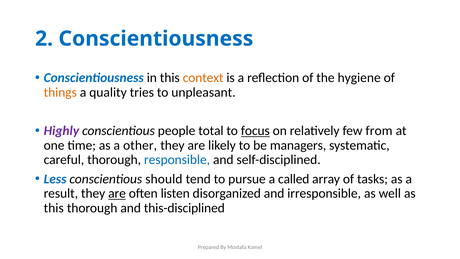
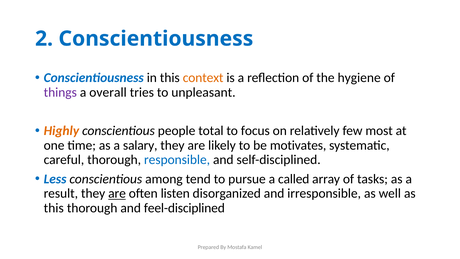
things colour: orange -> purple (60, 92)
quality: quality -> overall (108, 92)
Highly colour: purple -> orange (61, 131)
focus underline: present -> none (255, 131)
from: from -> most (379, 131)
other: other -> salary (140, 145)
managers: managers -> motivates (298, 145)
should: should -> among (164, 179)
this-disciplined: this-disciplined -> feel-disciplined (184, 208)
